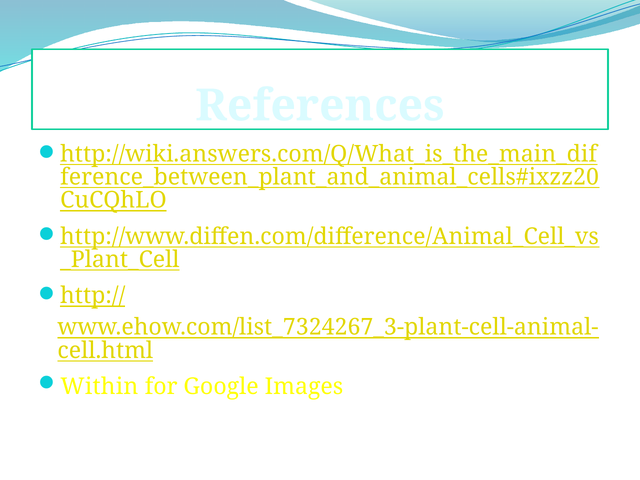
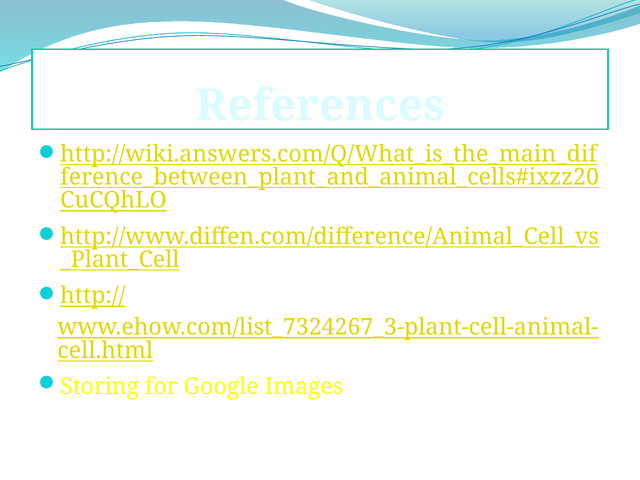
Within: Within -> Storing (100, 387)
